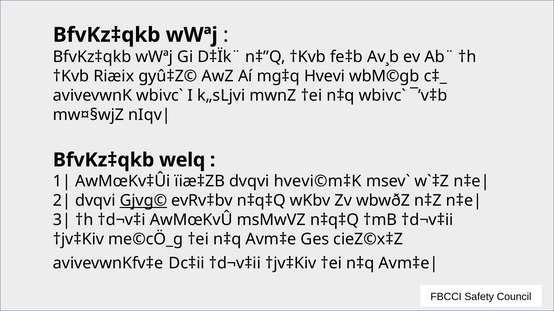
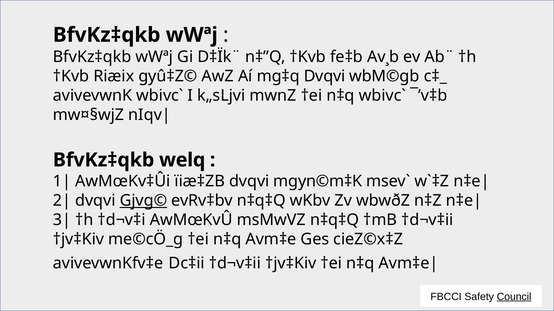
mg‡q Hvevi: Hvevi -> Dvqvi (325, 76)
hvevi©m‡K: hvevi©m‡K -> mgyn©m‡K (318, 182)
Council underline: none -> present (514, 297)
